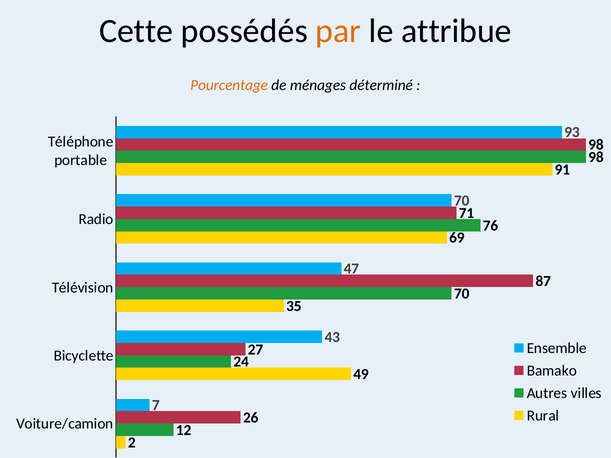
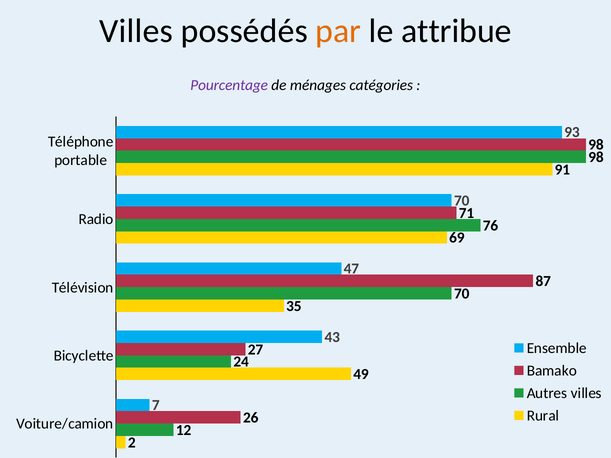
Cette: Cette -> Villes (136, 31)
Pourcentage colour: orange -> purple (229, 85)
déterminé: déterminé -> catégories (381, 85)
